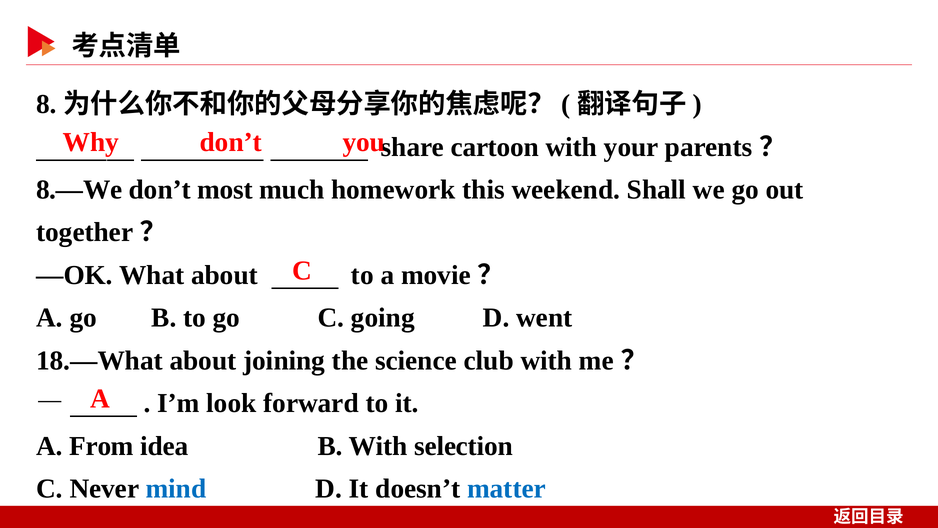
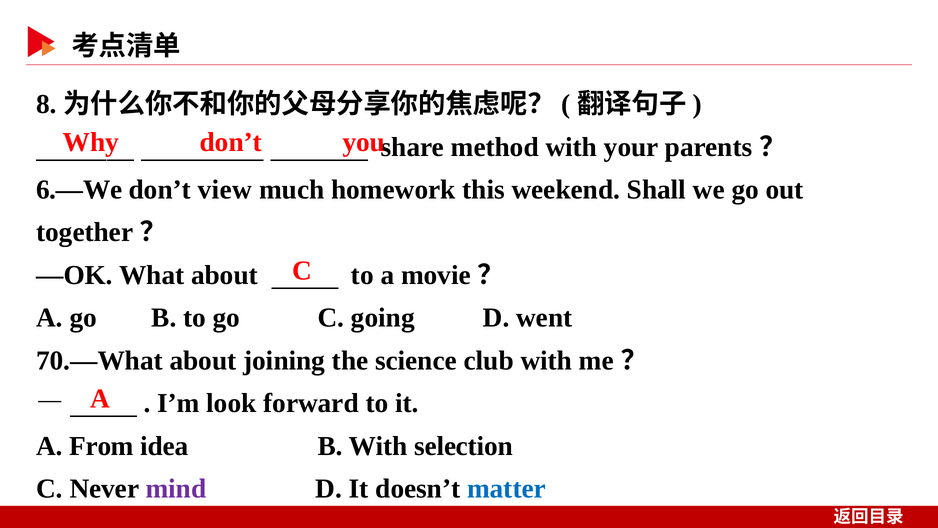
cartoon: cartoon -> method (495, 147)
8.—We: 8.—We -> 6.—We (79, 190)
most: most -> view (225, 190)
18.—What: 18.—What -> 70.—What (100, 360)
mind colour: blue -> purple (176, 488)
